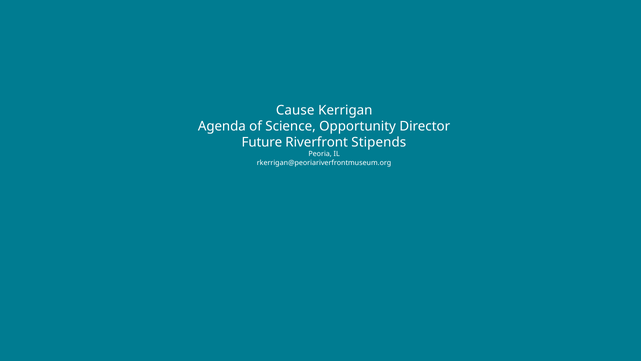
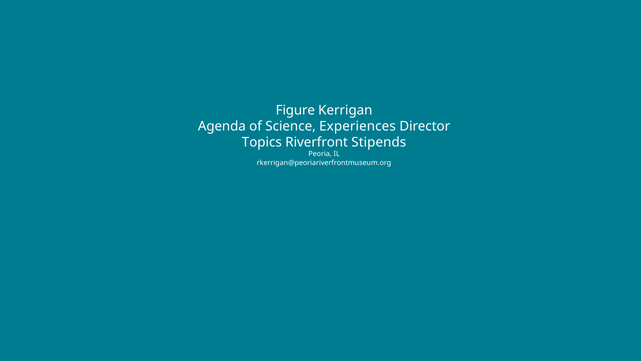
Cause: Cause -> Figure (295, 110)
Opportunity: Opportunity -> Experiences (357, 126)
Future: Future -> Topics (262, 142)
